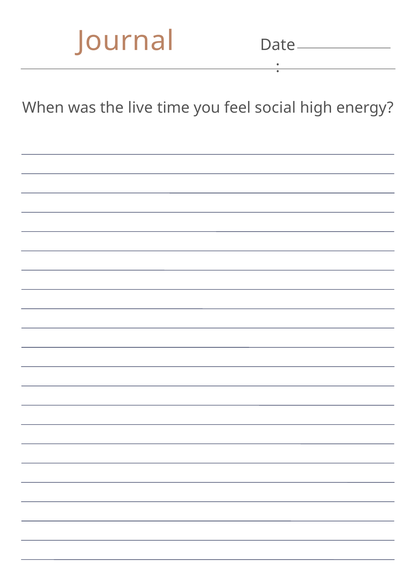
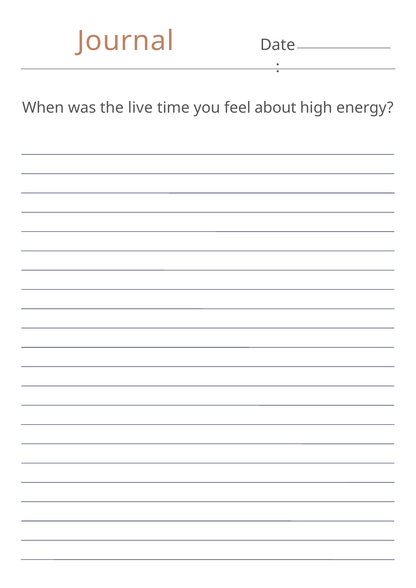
social: social -> about (275, 108)
